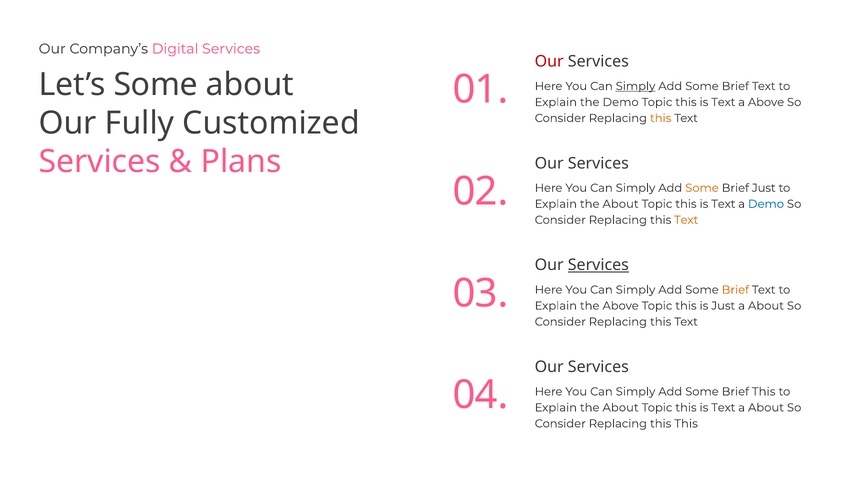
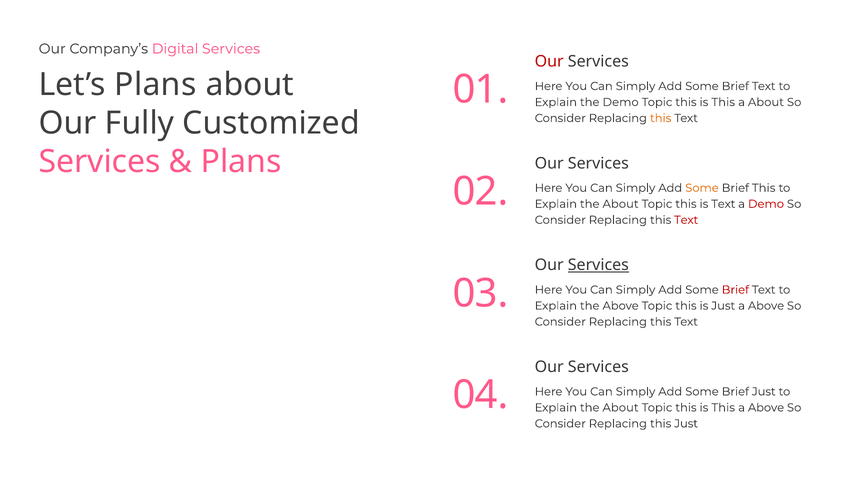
Let’s Some: Some -> Plans (155, 85)
Simply underline: present -> none (636, 86)
Text: Text -> This (723, 102)
a Above: Above -> About (766, 102)
Brief Just: Just -> This (764, 188)
Demo colour: blue -> red (766, 204)
Text colour: orange -> red (686, 220)
Brief colour: orange -> red (735, 290)
Just a About: About -> Above (766, 306)
Brief This: This -> Just (764, 392)
Text: Text -> This (723, 408)
About: About -> Above (766, 408)
this This: This -> Just (686, 424)
